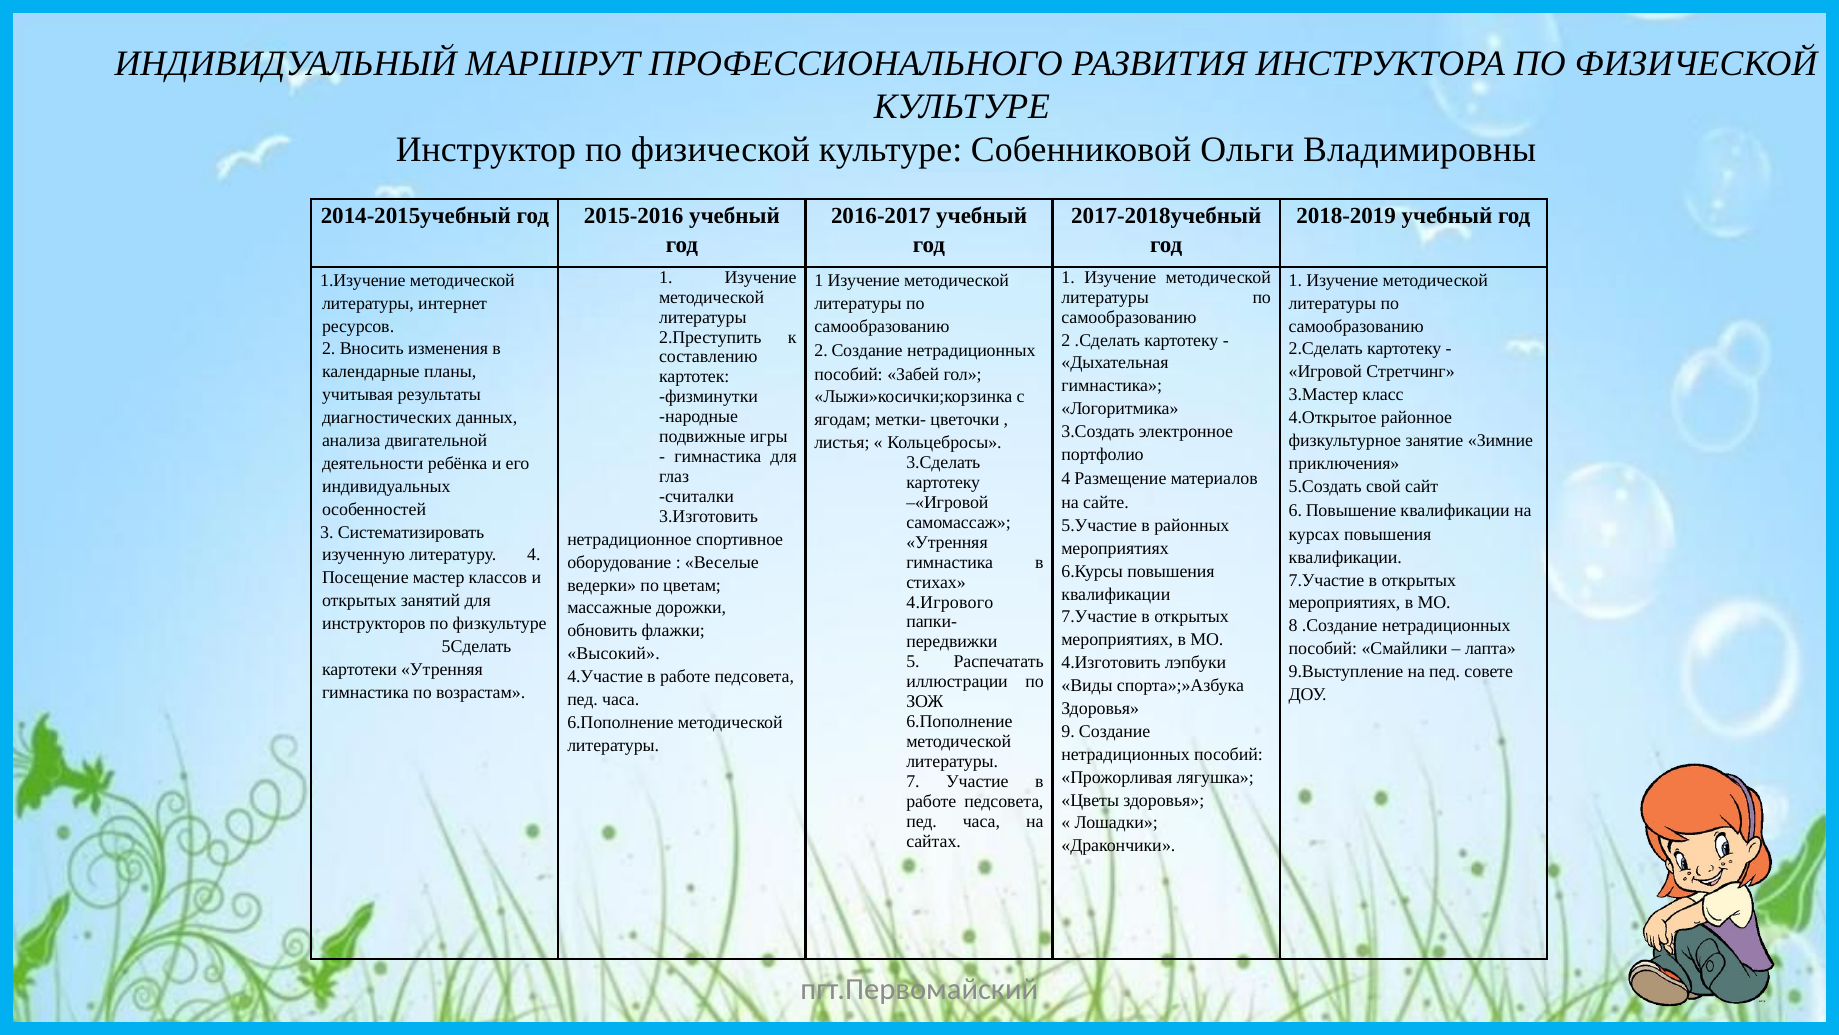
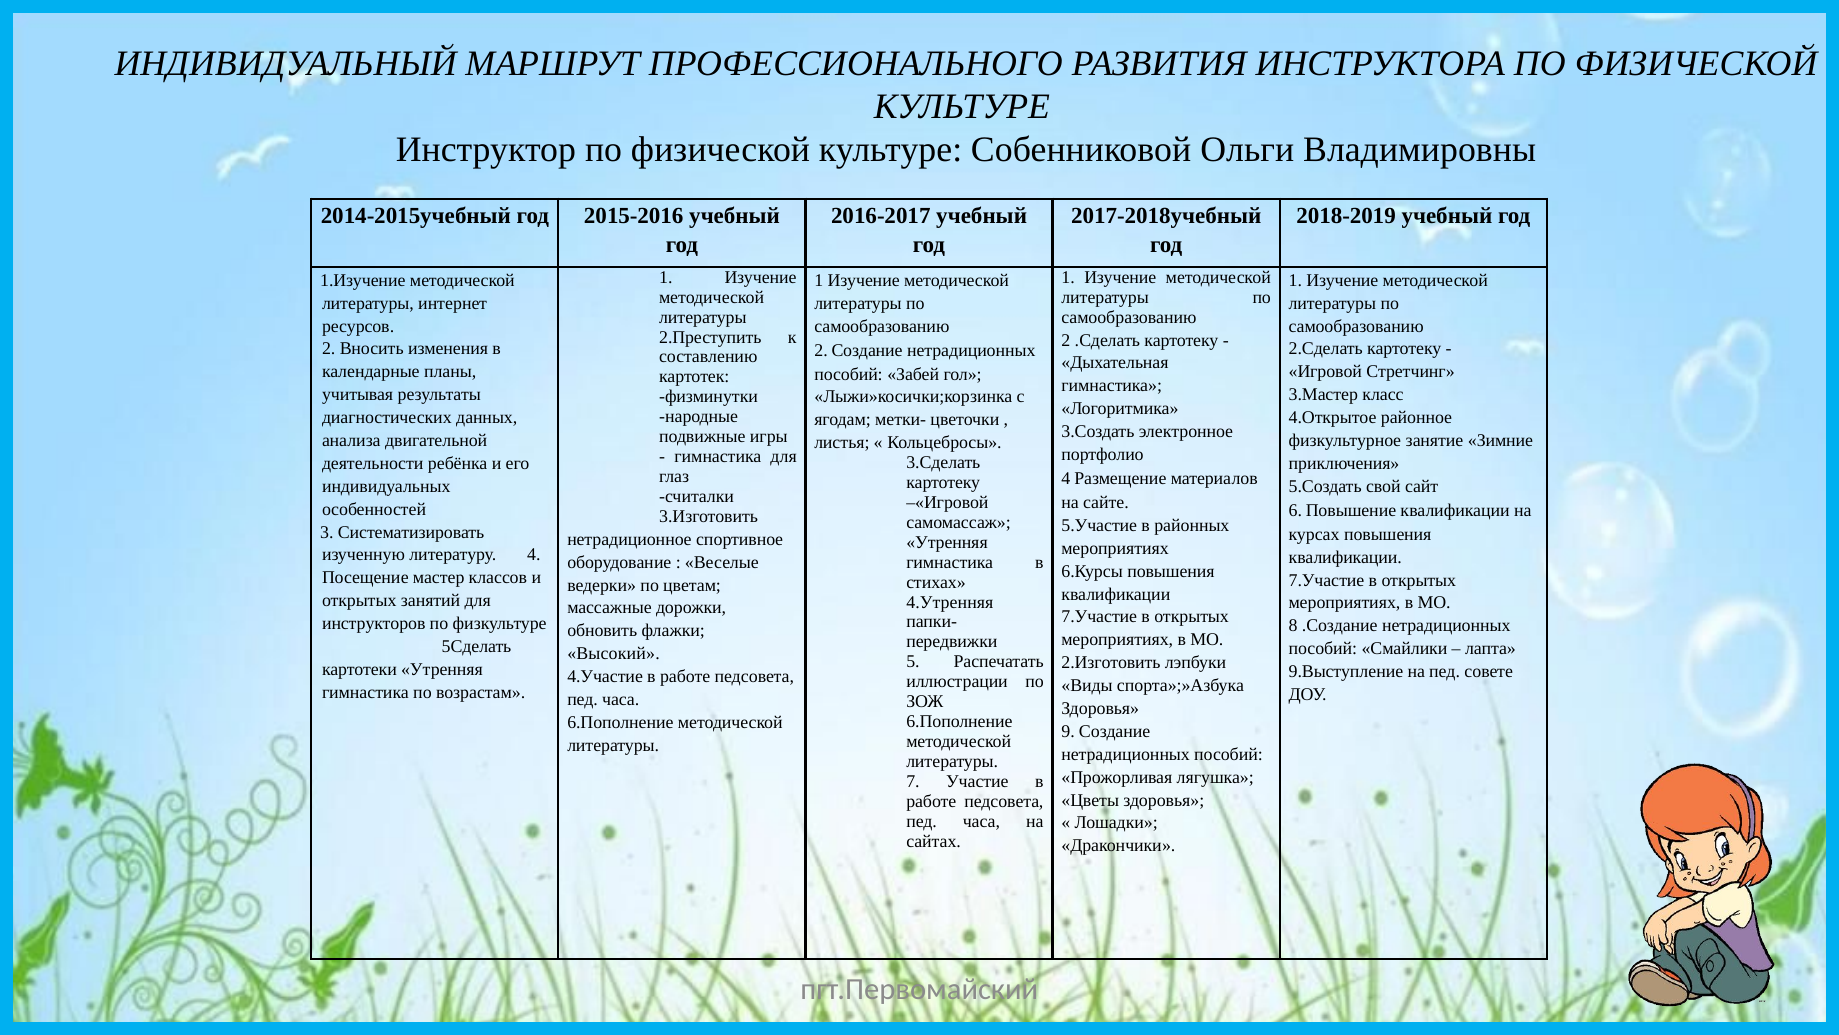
4.Игрового: 4.Игрового -> 4.Утренняя (950, 602)
4.Изготовить: 4.Изготовить -> 2.Изготовить (1111, 662)
